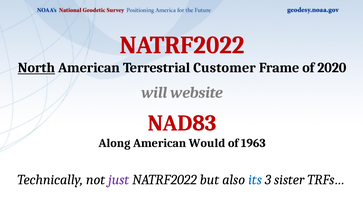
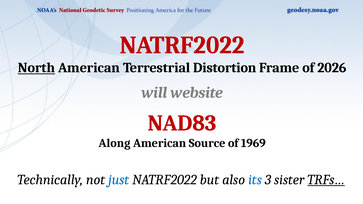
Customer: Customer -> Distortion (225, 68)
2020: 2020 -> 2026 (332, 68)
Would: Would -> Source (207, 143)
1963: 1963 -> 1969 (253, 143)
just colour: purple -> blue (119, 180)
TRFs… underline: none -> present (326, 180)
